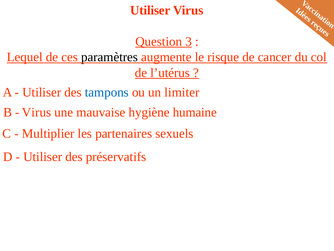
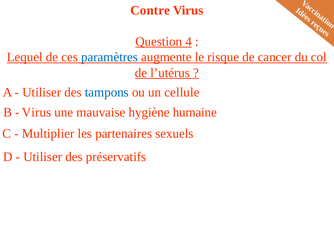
Utiliser: Utiliser -> Contre (150, 10)
3: 3 -> 4 (189, 41)
paramètres colour: black -> blue (110, 57)
limiter: limiter -> cellule (182, 92)
